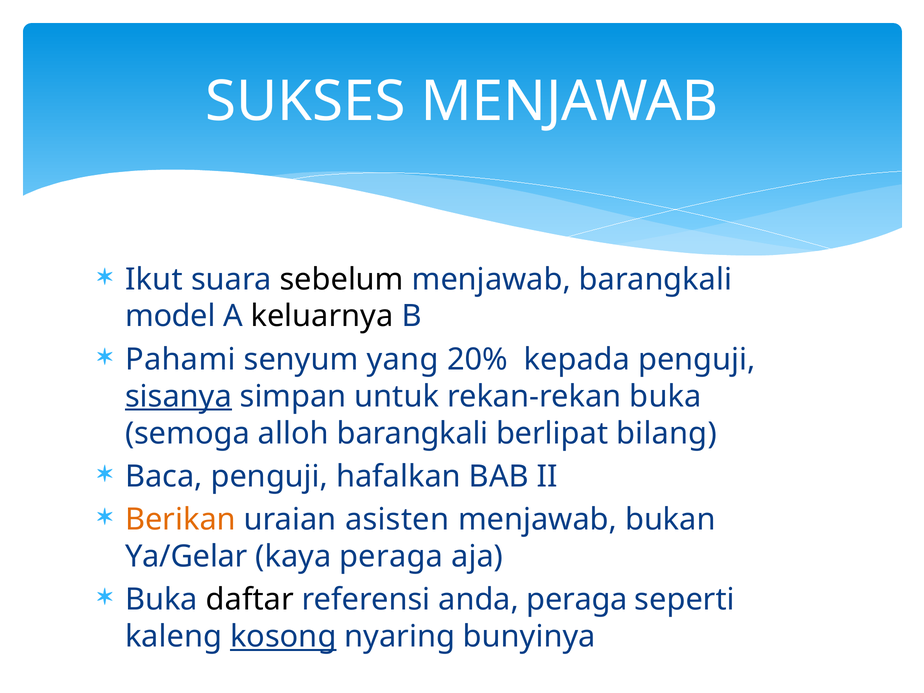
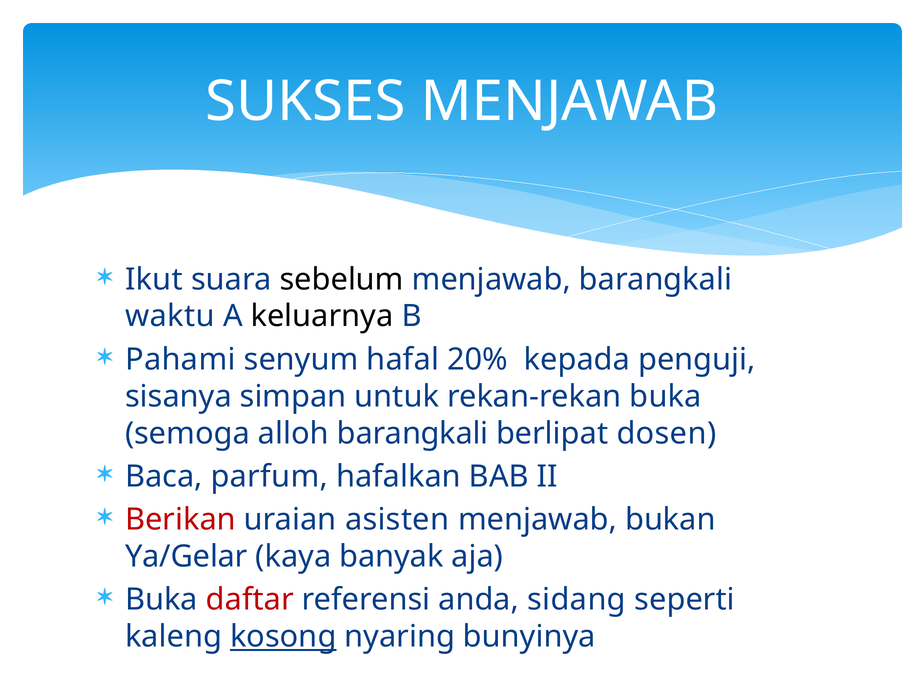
model: model -> waktu (170, 316)
yang: yang -> hafal (403, 359)
sisanya underline: present -> none (178, 396)
bilang: bilang -> dosen (666, 433)
Baca penguji: penguji -> parfum (269, 476)
Berikan colour: orange -> red (180, 520)
kaya peraga: peraga -> banyak (391, 557)
daftar colour: black -> red (250, 600)
anda peraga: peraga -> sidang (577, 600)
